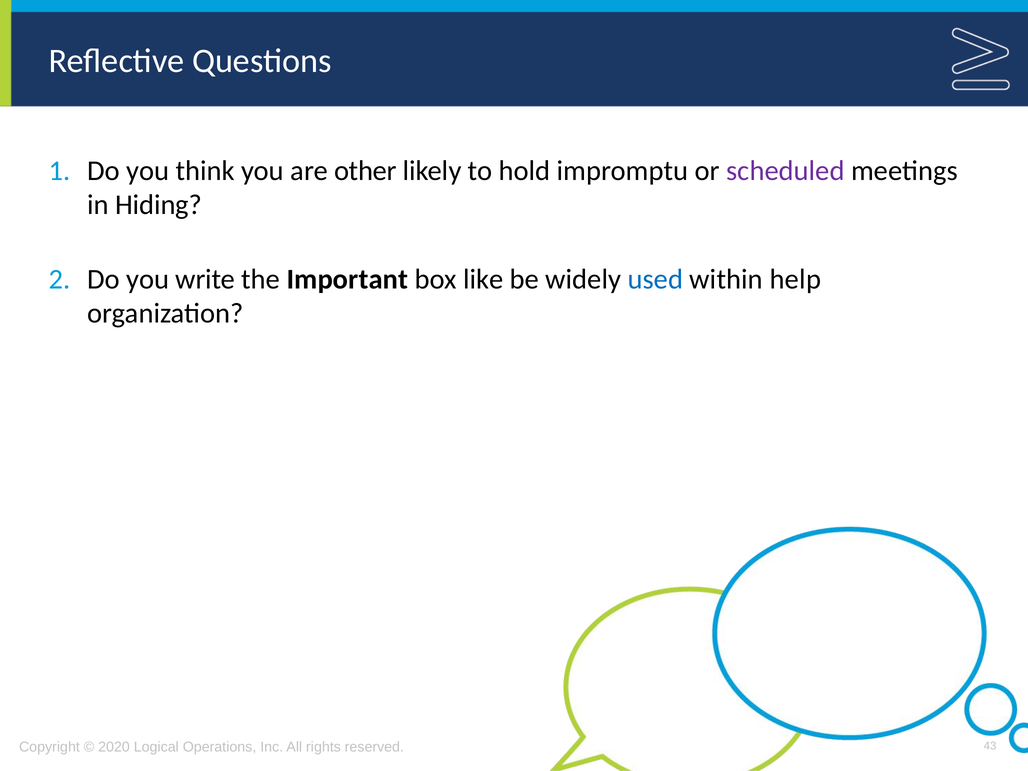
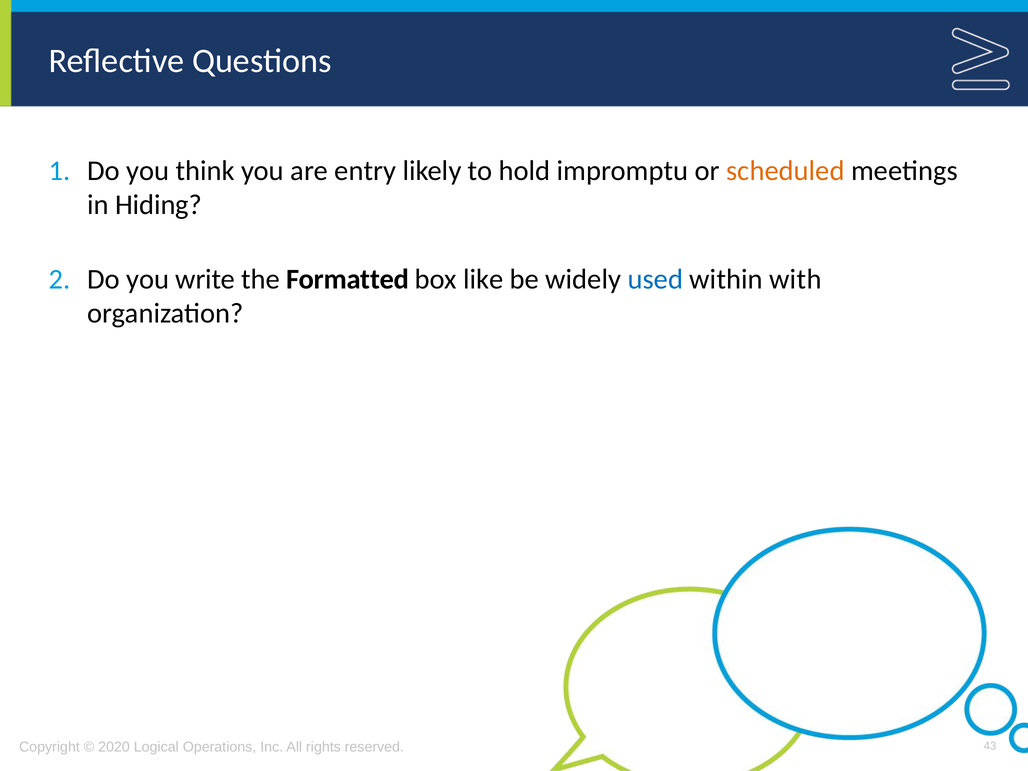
other: other -> entry (365, 171)
scheduled colour: purple -> orange (785, 171)
Important: Important -> Formatted (348, 279)
help: help -> with (795, 279)
